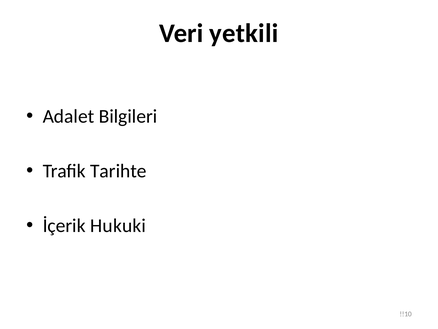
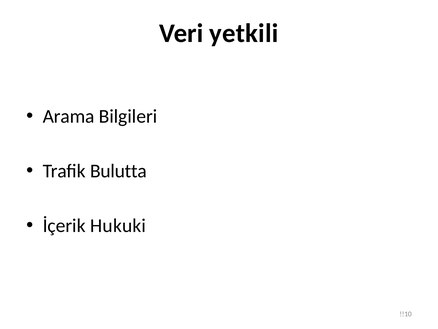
Adalet: Adalet -> Arama (69, 116)
Tarihte: Tarihte -> Bulutta (118, 171)
